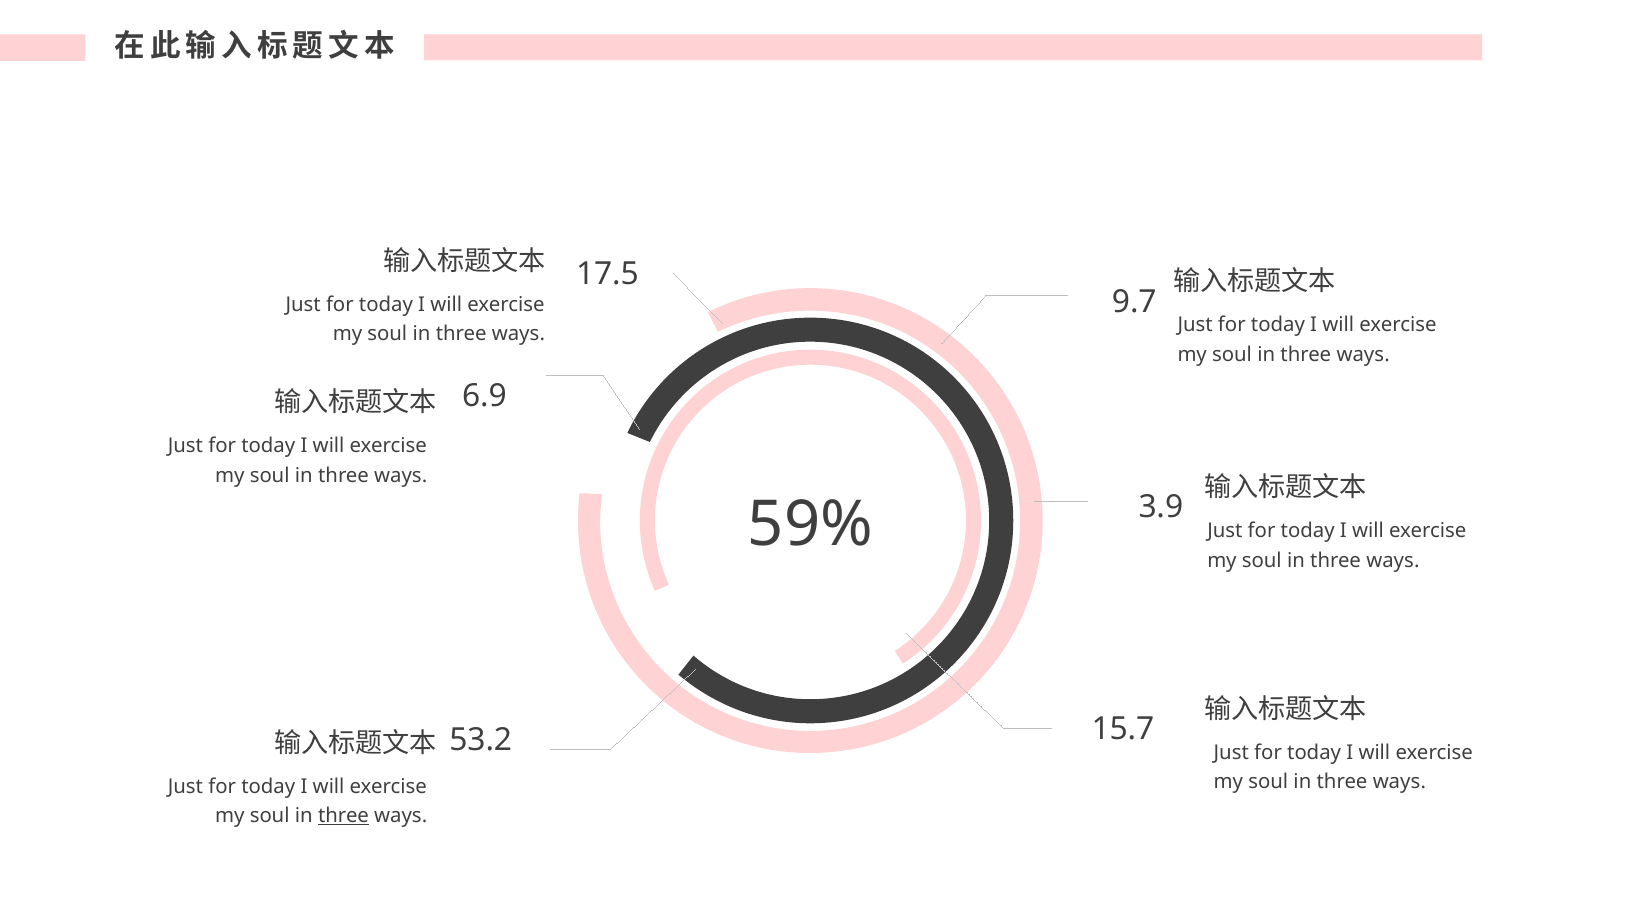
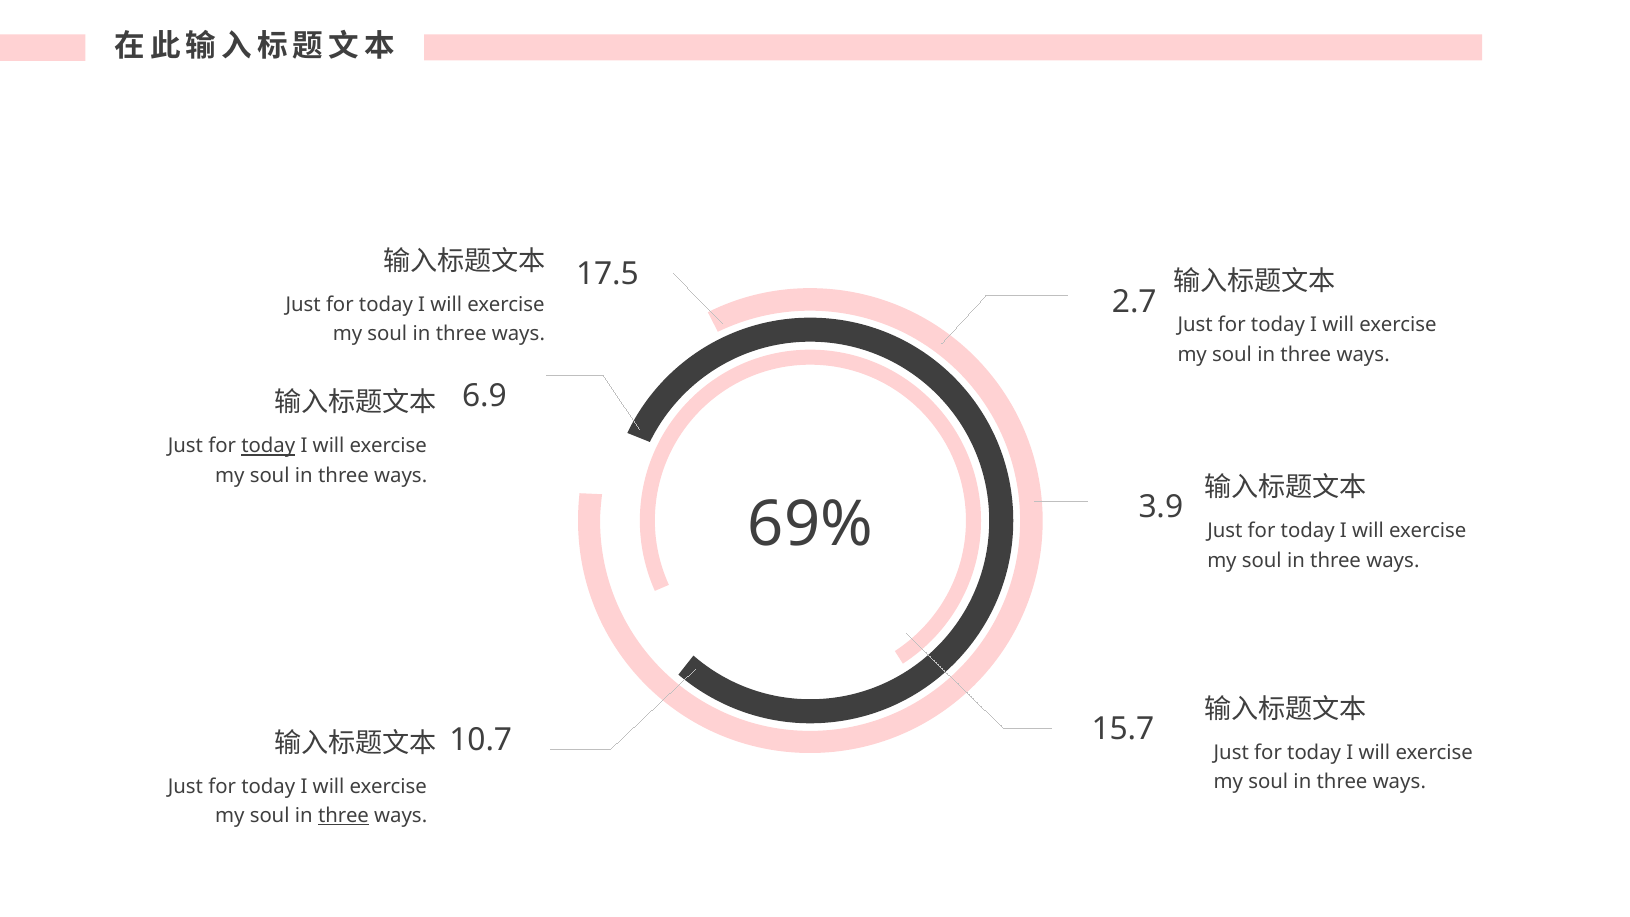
9.7: 9.7 -> 2.7 (1134, 301)
today underline: none -> present (268, 446)
59%: 59% -> 69% (810, 525)
53.2: 53.2 -> 10.7 (481, 740)
